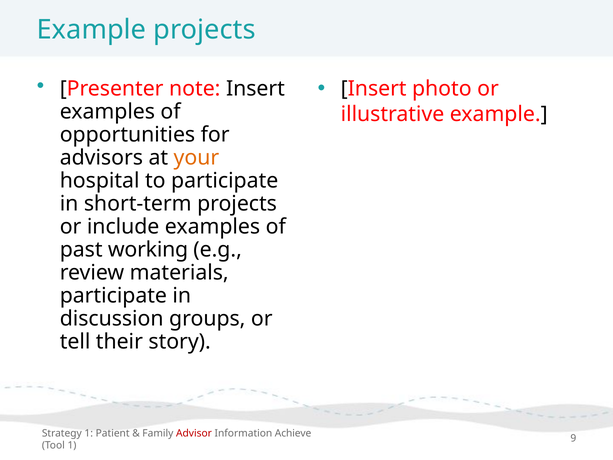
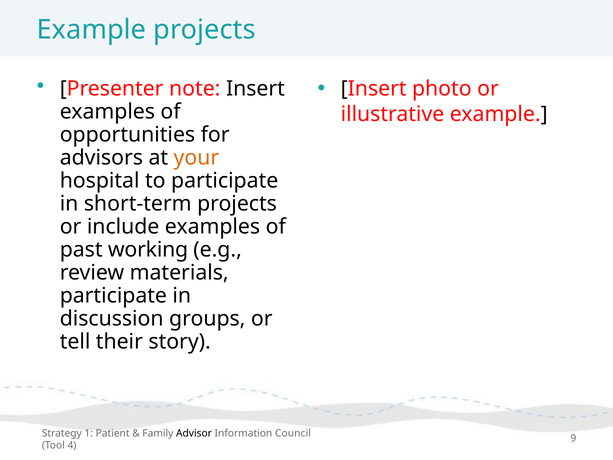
Advisor colour: red -> black (194, 433)
Achieve: Achieve -> Council (293, 433)
Tool 1: 1 -> 4 (72, 445)
